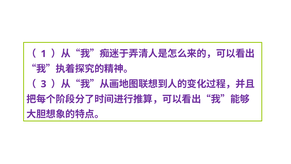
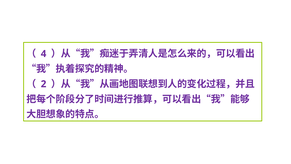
1: 1 -> 4 (44, 54)
3: 3 -> 2 (44, 84)
